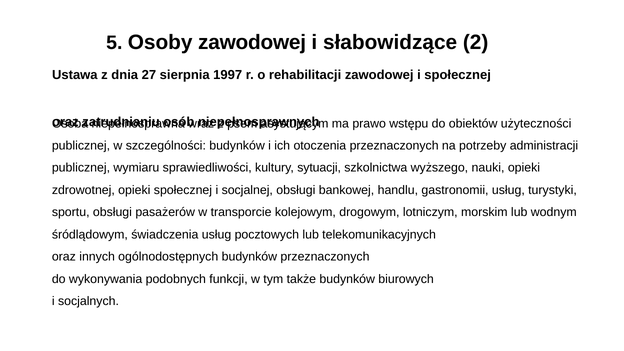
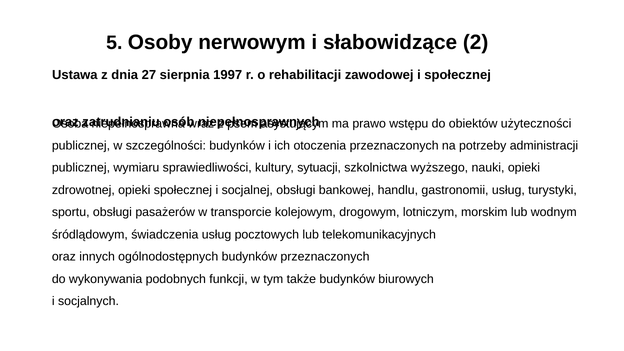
Osoby zawodowej: zawodowej -> nerwowym (252, 43)
